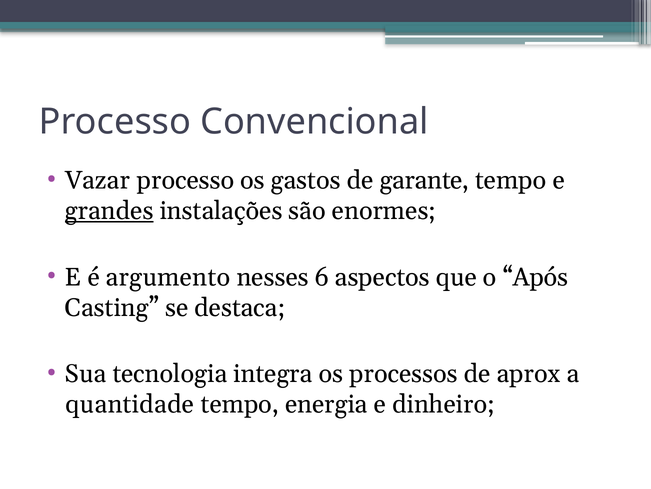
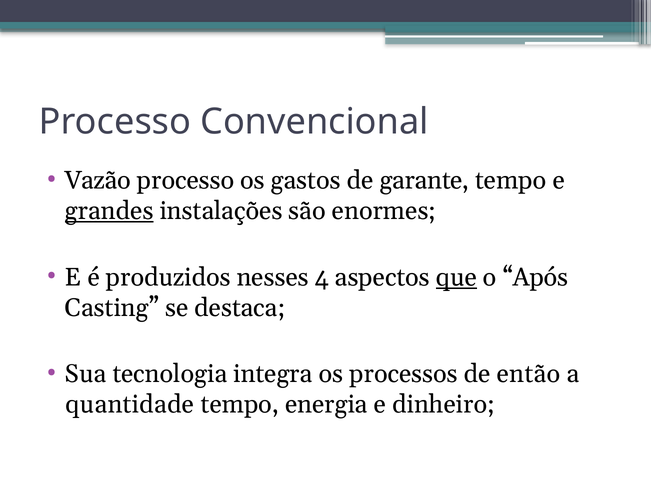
Vazar: Vazar -> Vazão (98, 180)
argumento: argumento -> produzidos (168, 277)
6: 6 -> 4 (322, 277)
que underline: none -> present (456, 277)
aprox: aprox -> então (529, 374)
